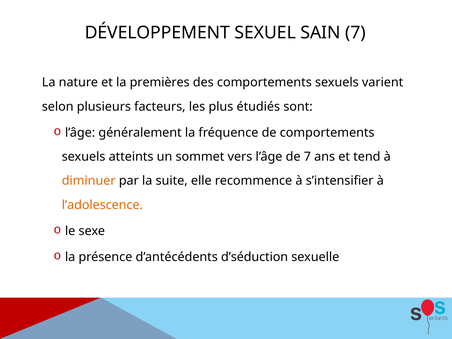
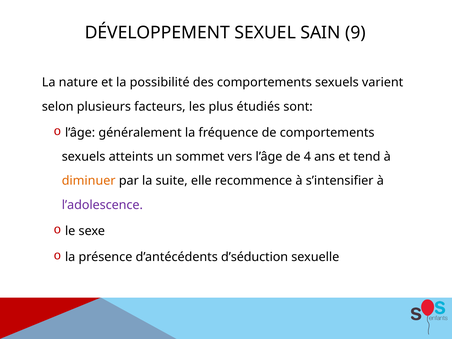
SAIN 7: 7 -> 9 (355, 33)
premières: premières -> possibilité (160, 82)
de 7: 7 -> 4 (307, 157)
l’adolescence colour: orange -> purple (102, 205)
